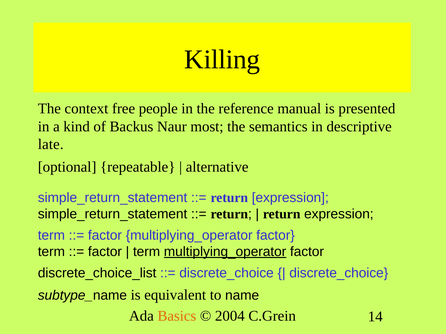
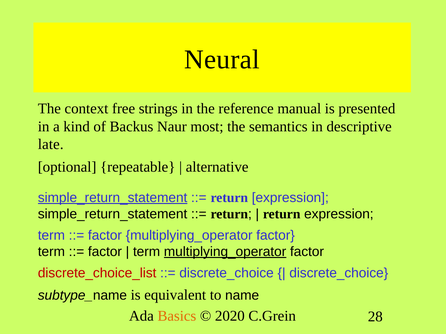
Killing: Killing -> Neural (222, 59)
people: people -> strings (158, 109)
simple_return_statement underline: none -> present (113, 198)
discrete_choice_list colour: black -> red (97, 273)
2004: 2004 -> 2020 (230, 316)
14: 14 -> 28 (375, 317)
